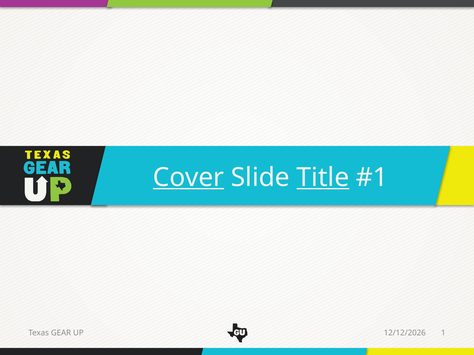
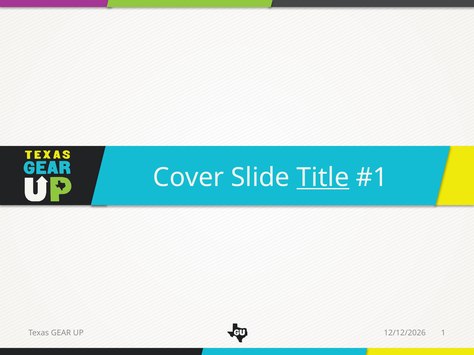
Cover underline: present -> none (189, 178)
